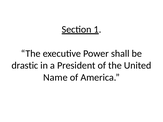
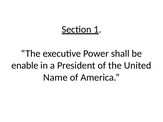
drastic: drastic -> enable (25, 66)
